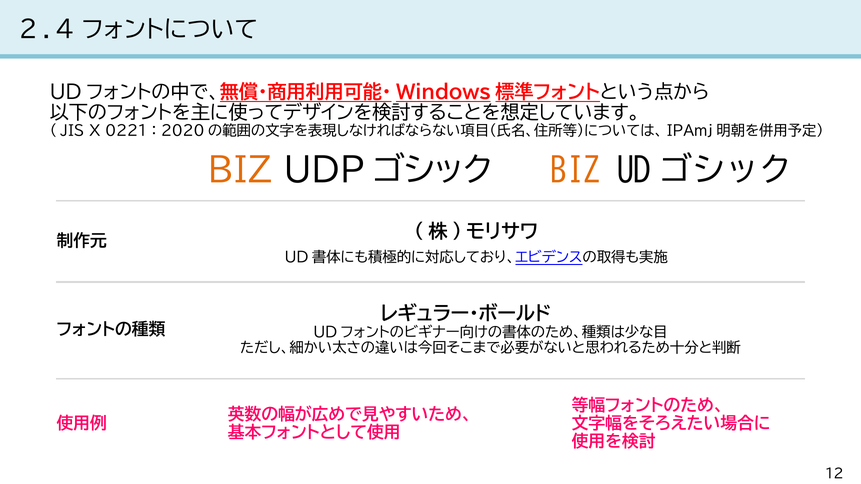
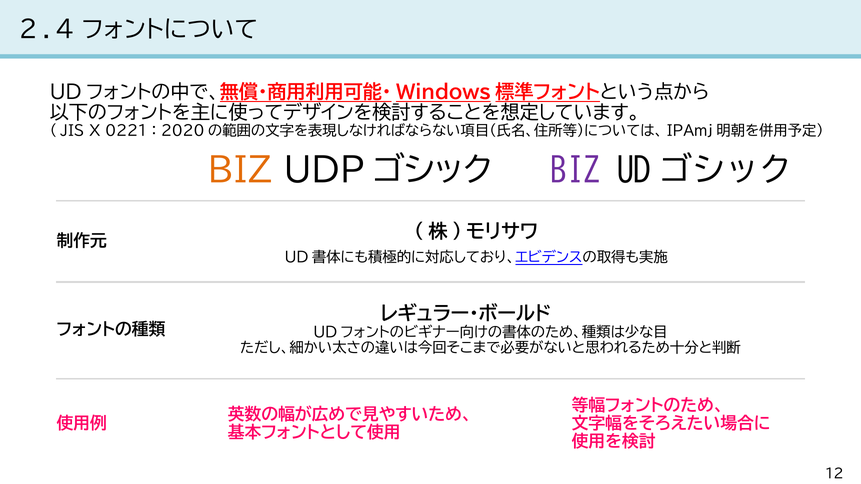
BIZ colour: orange -> purple (575, 171)
